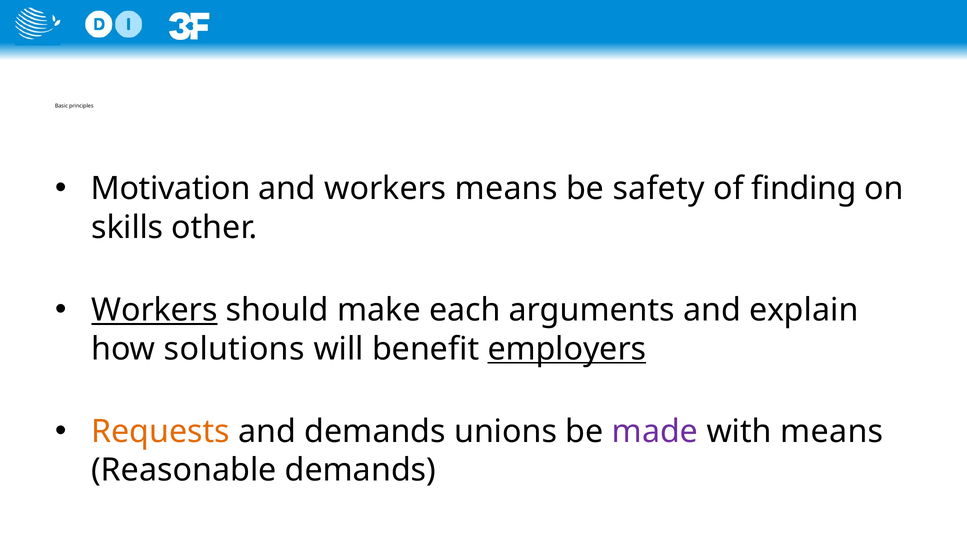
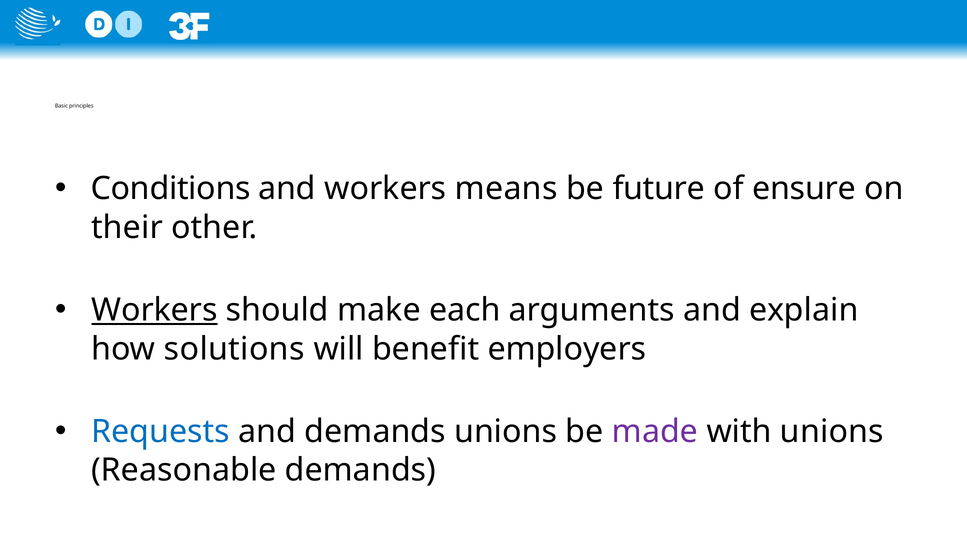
Motivation: Motivation -> Conditions (171, 189)
safety: safety -> future (659, 189)
finding: finding -> ensure (804, 189)
skills: skills -> their (127, 227)
employers underline: present -> none (567, 349)
Requests colour: orange -> blue (161, 432)
with means: means -> unions (832, 432)
